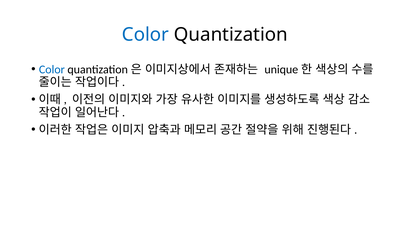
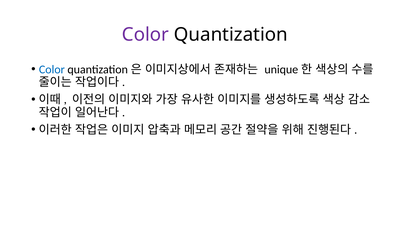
Color colour: blue -> purple (145, 34)
